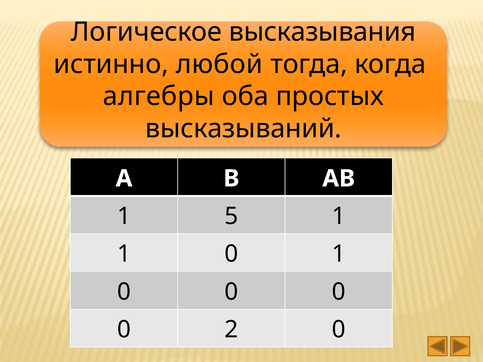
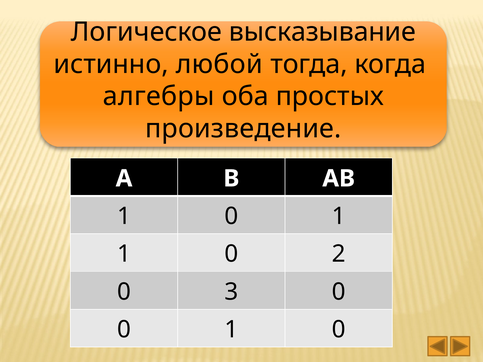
высказывания: высказывания -> высказывание (322, 32)
высказываний: высказываний -> произведение (243, 129)
5: 5 -> 0 (231, 216)
0 1: 1 -> 2 (339, 254)
0: 0 -> 3 (231, 292)
2: 2 -> 1 (231, 330)
